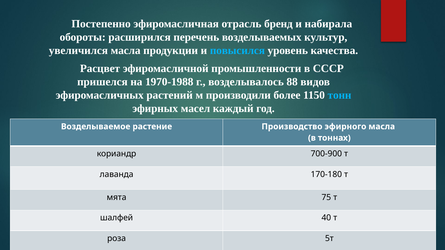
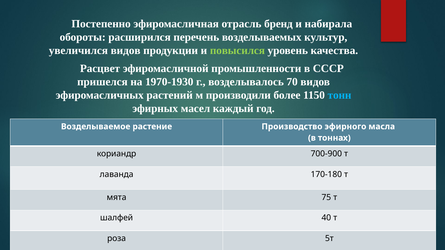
увеличился масла: масла -> видов (126, 51)
повысился colour: light blue -> light green (237, 51)
1970-1988: 1970-1988 -> 1970-1930 (169, 82)
88: 88 -> 70 (292, 82)
